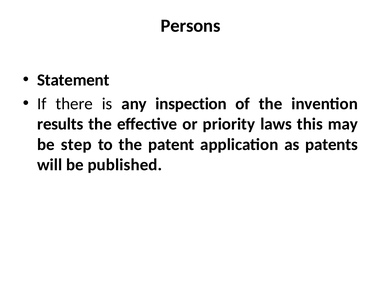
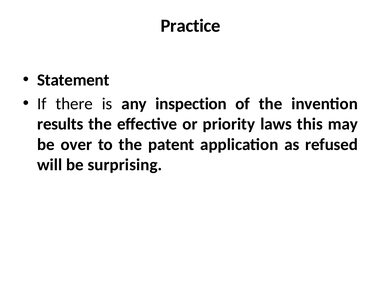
Persons: Persons -> Practice (191, 26)
step: step -> over (76, 144)
patents: patents -> refused (332, 144)
published: published -> surprising (125, 165)
